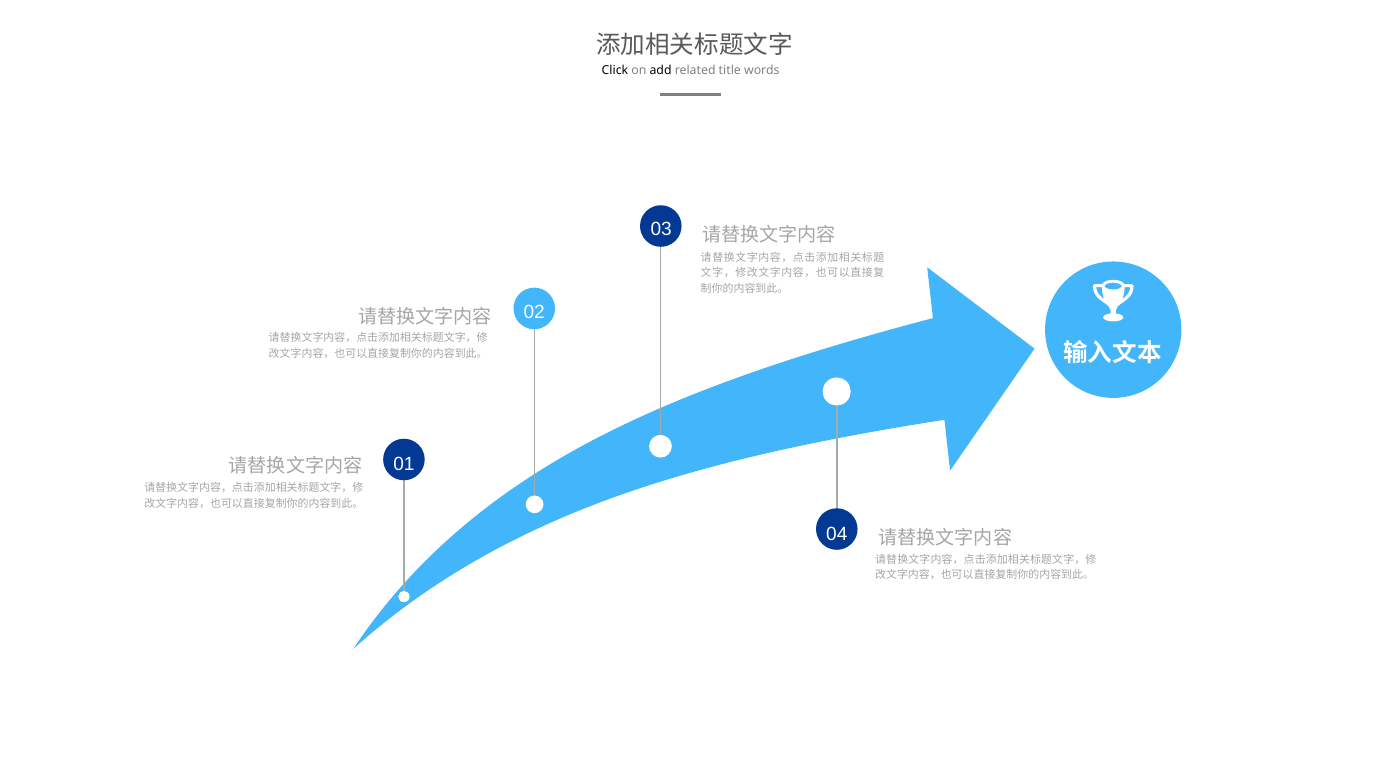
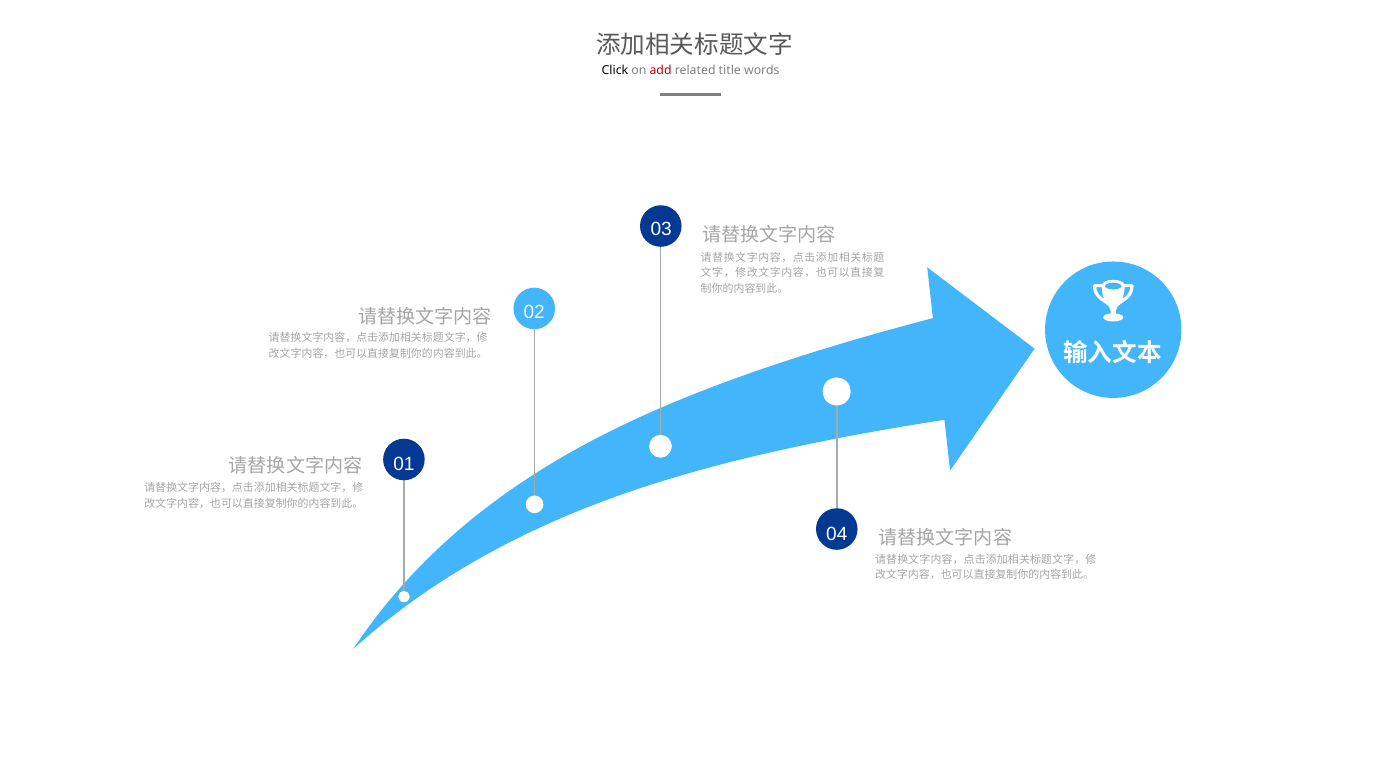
add colour: black -> red (661, 71)
